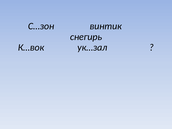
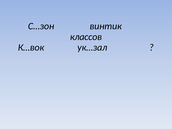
снегирь: снегирь -> классов (86, 37)
